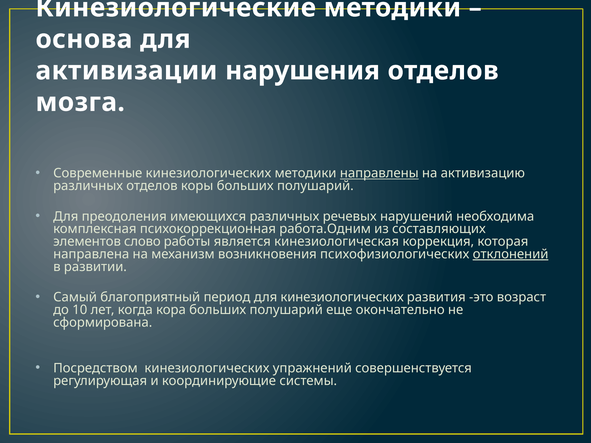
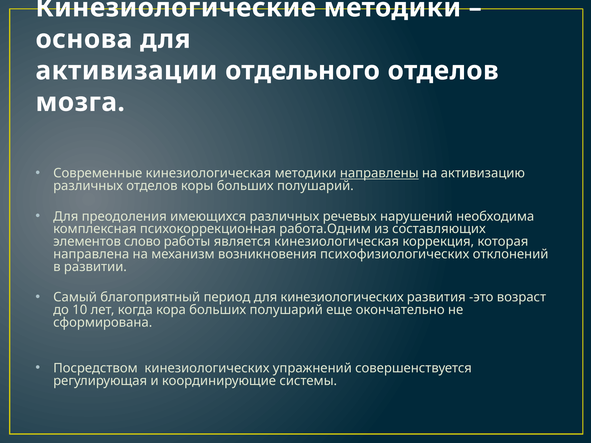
нарушения: нарушения -> отдельного (303, 71)
Современные кинезиологических: кинезиологических -> кинезиологическая (208, 173)
отклонений underline: present -> none (511, 254)
